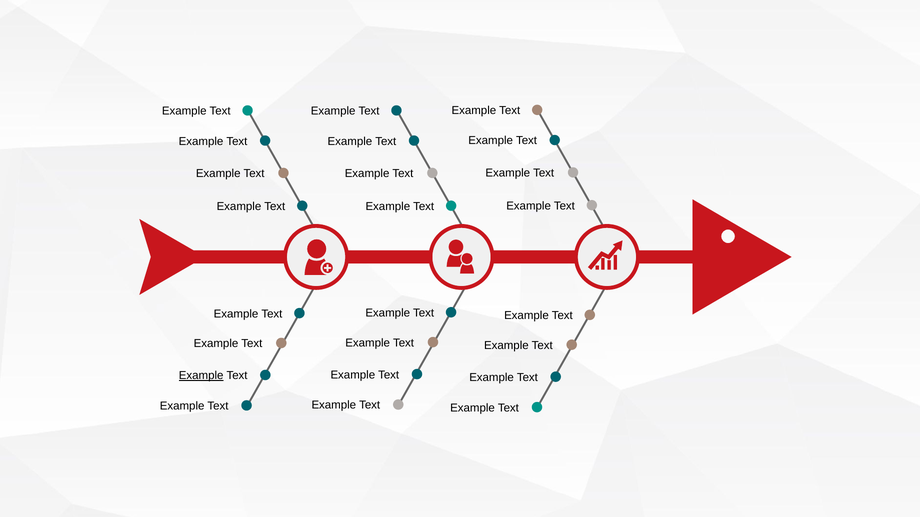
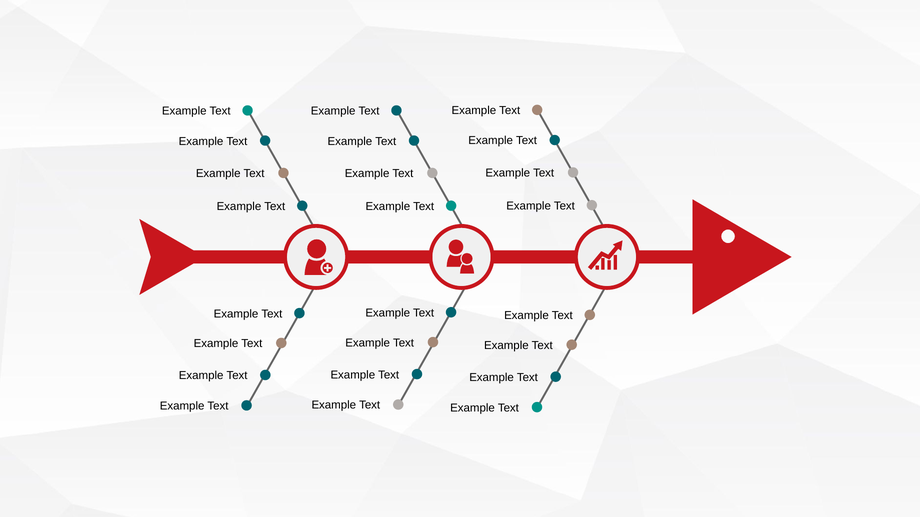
Example underline: present -> none (201, 376)
